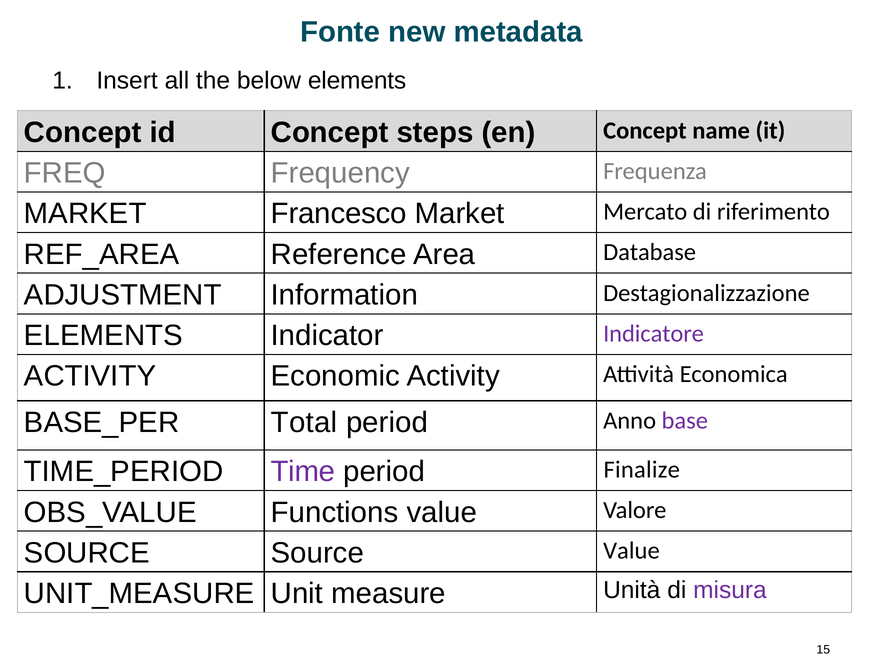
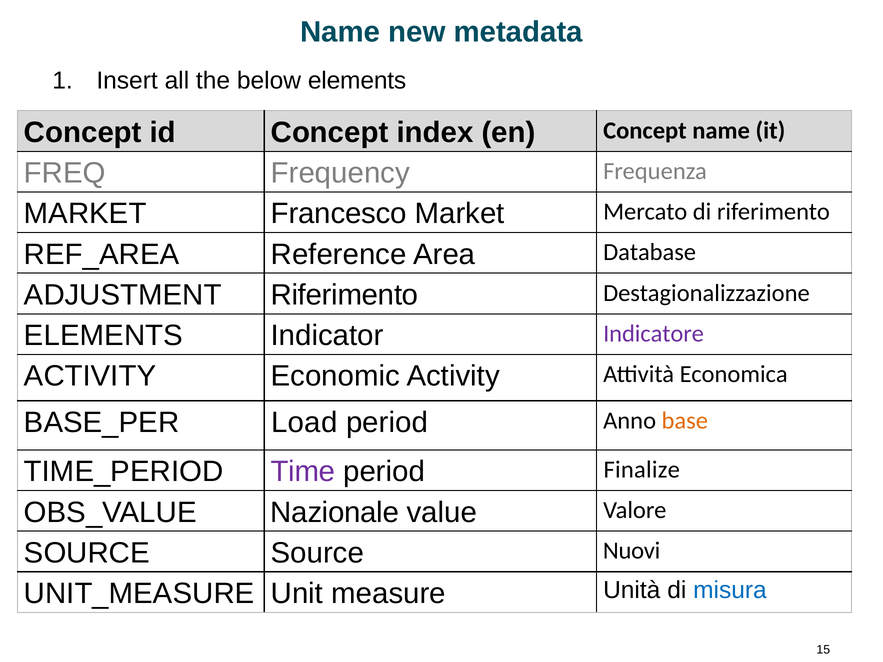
Fonte: Fonte -> Name (340, 32)
steps: steps -> index (435, 133)
ADJUSTMENT Information: Information -> Riferimento (344, 295)
Total: Total -> Load (304, 423)
base colour: purple -> orange (685, 421)
Functions: Functions -> Nazionale (335, 513)
Source Value: Value -> Nuovi (632, 551)
misura colour: purple -> blue (730, 590)
